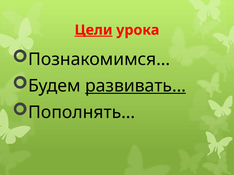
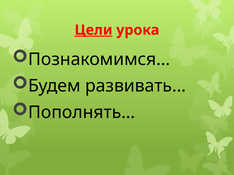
развивать… underline: present -> none (135, 86)
